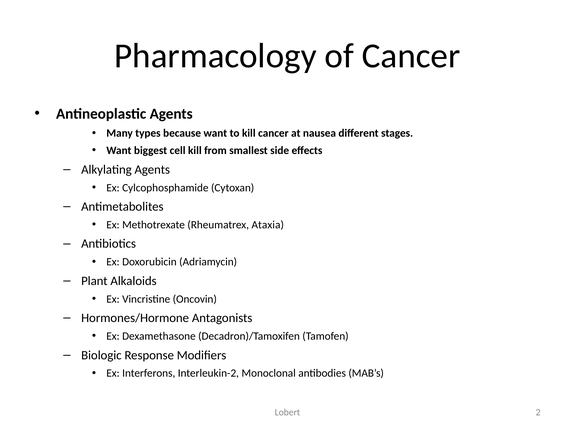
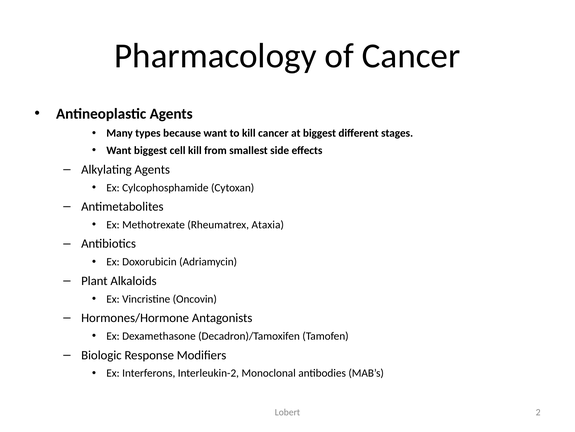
at nausea: nausea -> biggest (319, 133)
